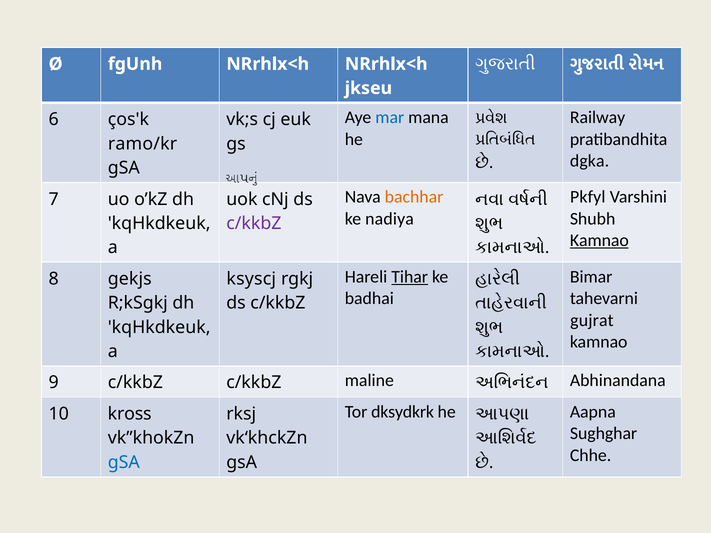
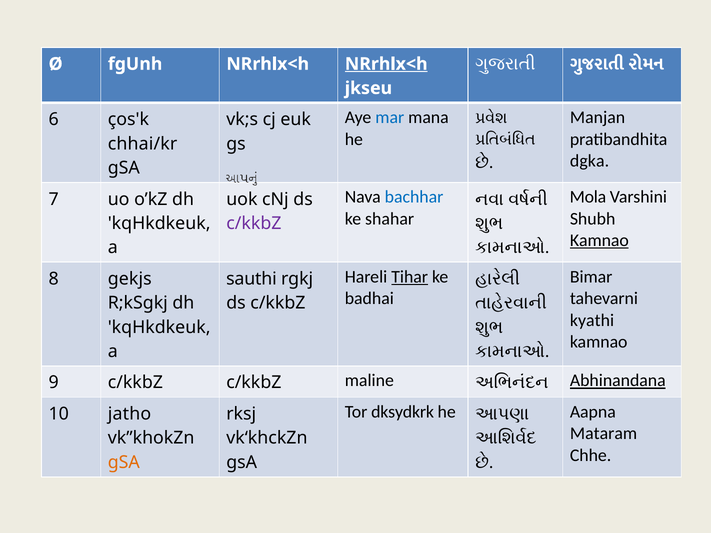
NRrhlx<h underline: none -> present (386, 64)
Railway: Railway -> Manjan (598, 118)
ramo/kr: ramo/kr -> chhai/kr (143, 144)
bachhar colour: orange -> blue (414, 197)
Pkfyl: Pkfyl -> Mola (588, 197)
nadiya: nadiya -> shahar (390, 219)
ksyscj: ksyscj -> sauthi (251, 279)
gujrat: gujrat -> kyathi (592, 320)
Abhinandana underline: none -> present (618, 381)
kross: kross -> jatho (129, 414)
Sughghar: Sughghar -> Mataram (604, 434)
gSA colour: blue -> orange (124, 462)
